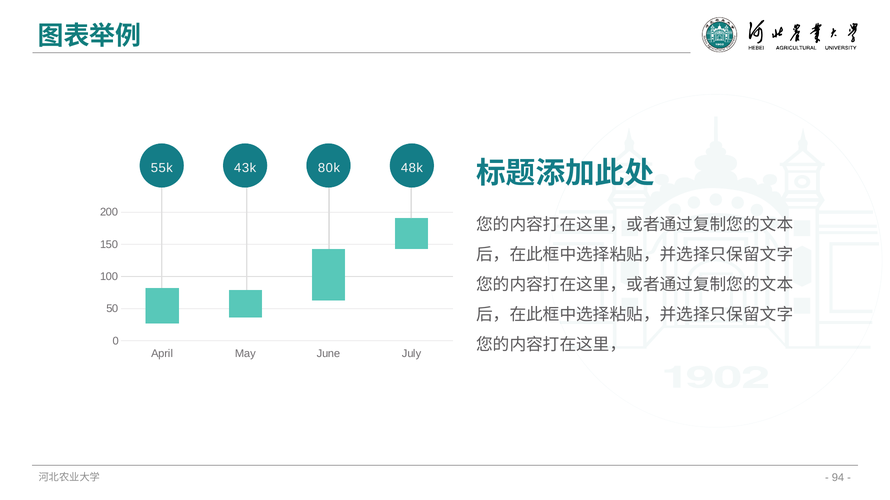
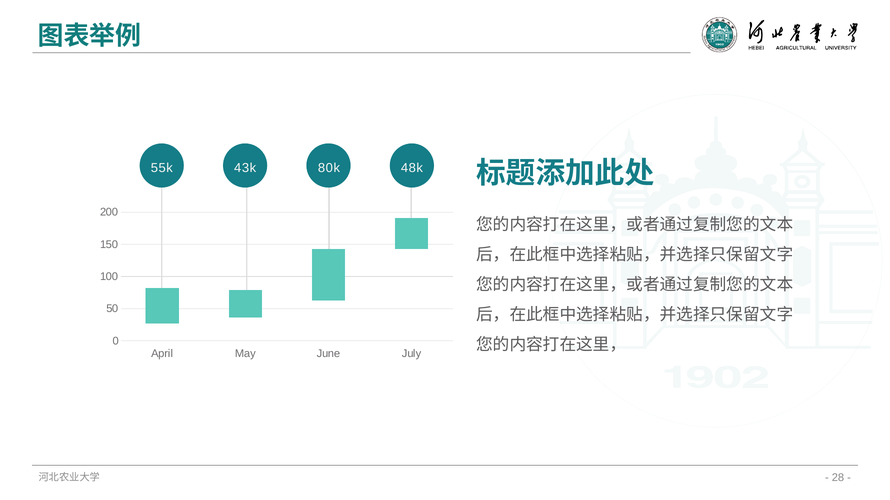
94: 94 -> 28 (838, 478)
